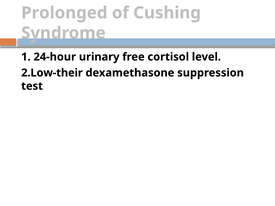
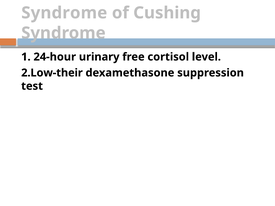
Prolonged: Prolonged -> Syndrome (64, 13)
